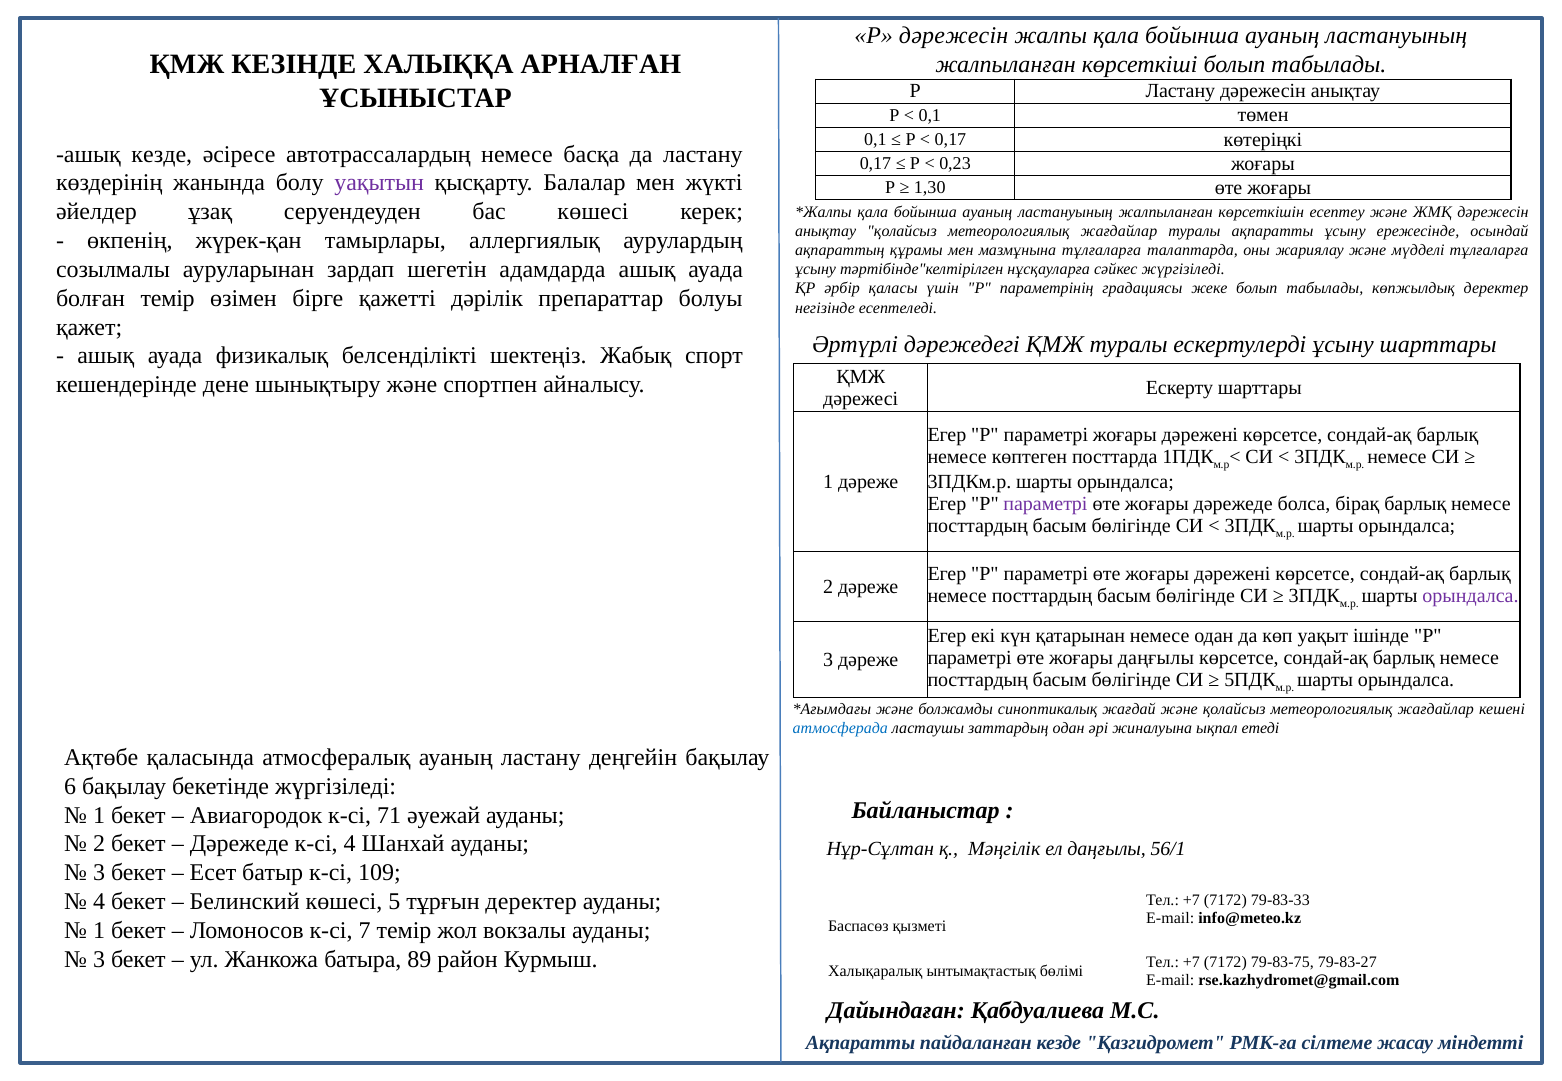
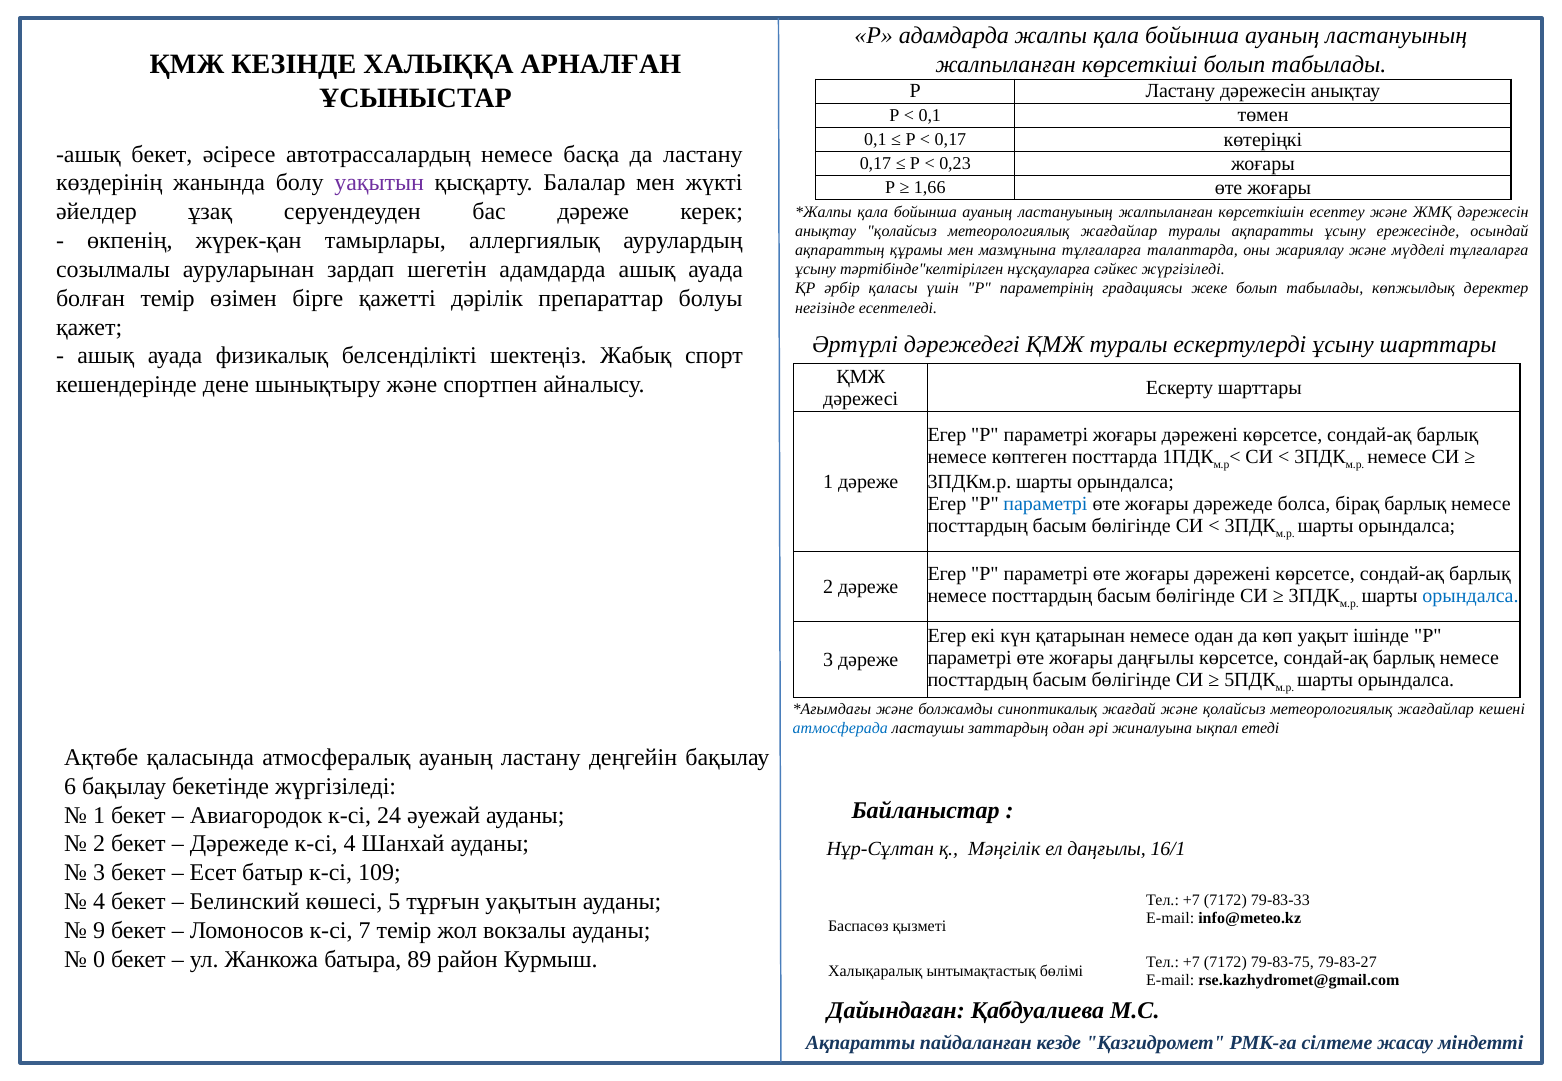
Р дәрежесін: дәрежесін -> адамдарда (954, 36)
ашық кезде: кезде -> бекет (162, 154)
1,30: 1,30 -> 1,66 (930, 188)
бас көшесі: көшесі -> дәреже (593, 212)
параметрі colour: purple -> blue (1045, 504)
орындалса colour: purple -> blue (1471, 596)
71: 71 -> 24 (389, 816)
56/1: 56/1 -> 16/1 (1168, 849)
тұрғын деректер: деректер -> уақытын (531, 902)
1: 1 -> 9 (99, 931)
3: 3 -> 0 (99, 960)
